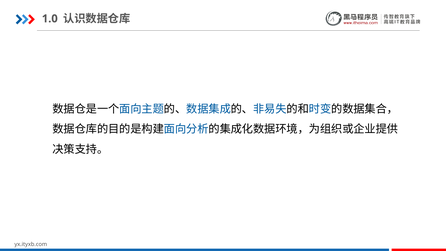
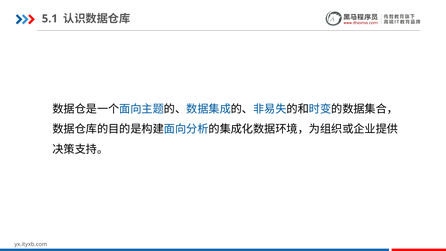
1.0: 1.0 -> 5.1 (50, 19)
